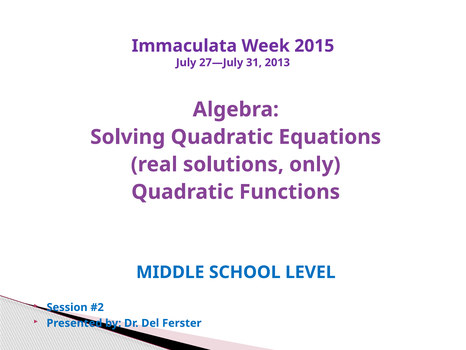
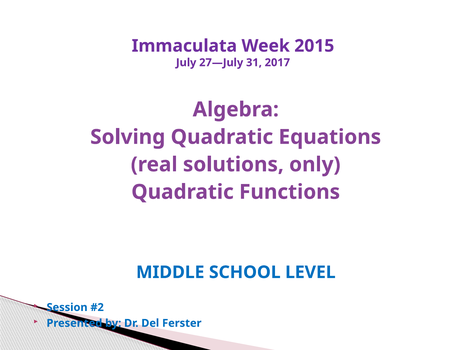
2013: 2013 -> 2017 (277, 62)
